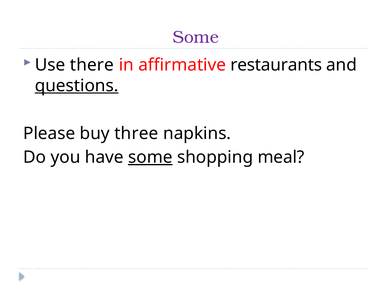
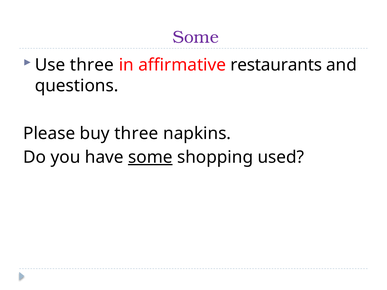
Use there: there -> three (92, 65)
questions underline: present -> none (77, 86)
meal: meal -> used (281, 157)
